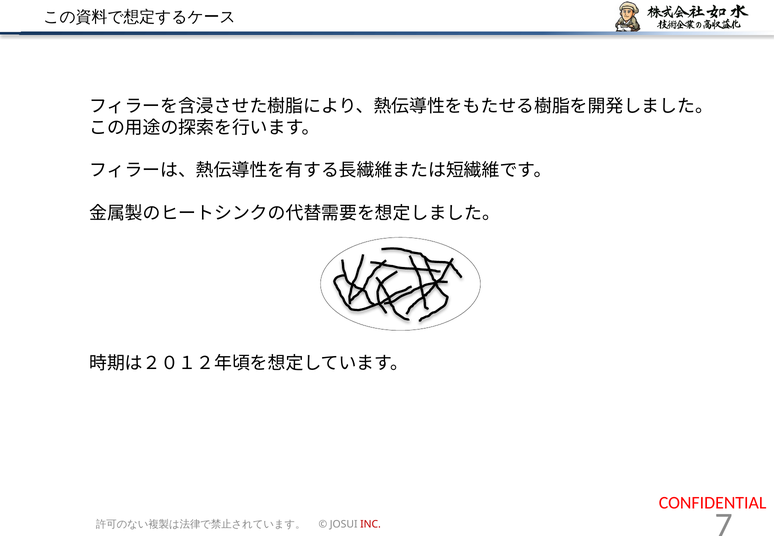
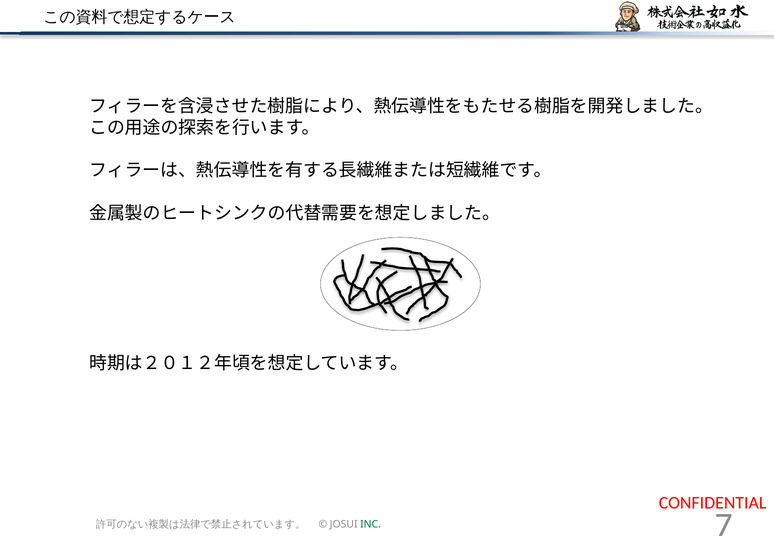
INC colour: red -> green (371, 524)
